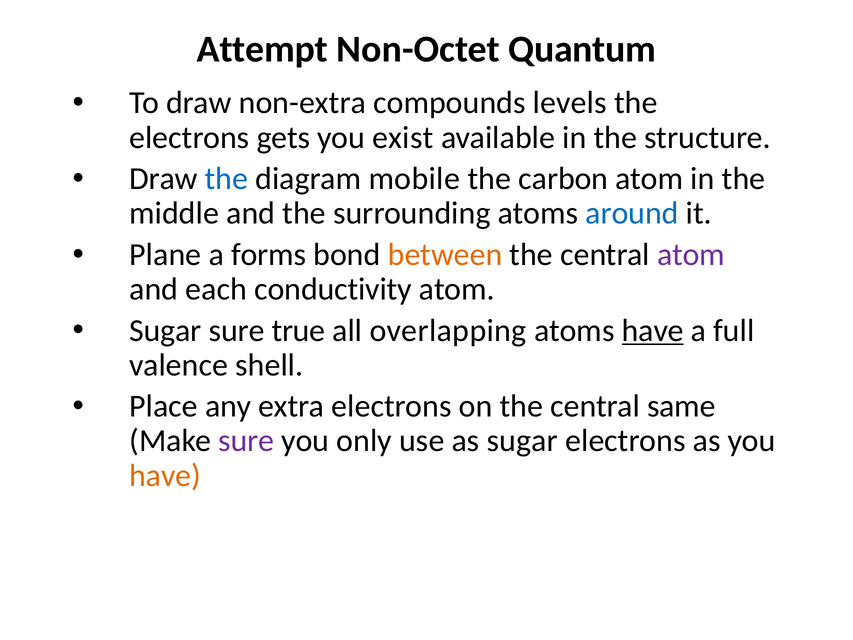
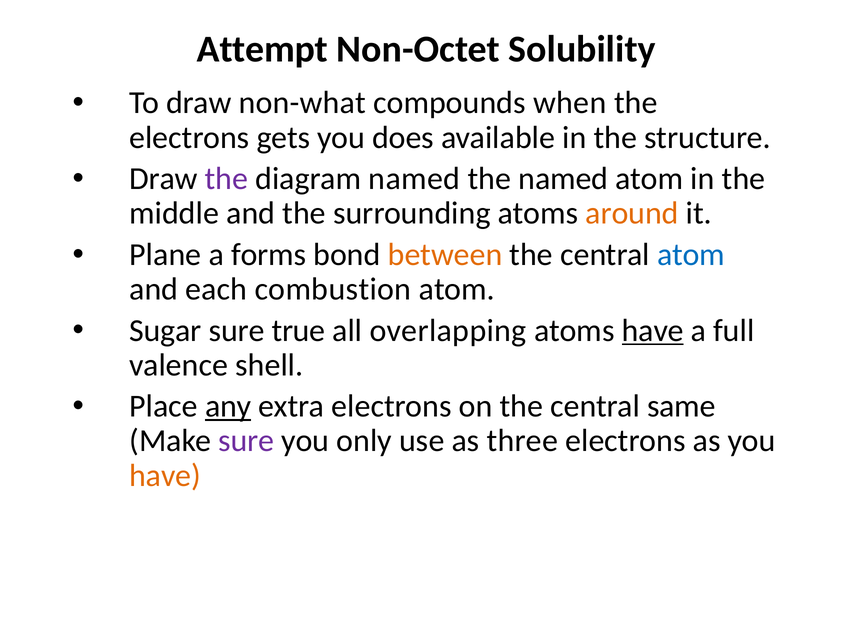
Quantum: Quantum -> Solubility (582, 49)
non-extra: non-extra -> non-what (302, 103)
levels: levels -> when (570, 103)
exist: exist -> does (403, 137)
the colour: blue -> purple (226, 179)
diagram mobile: mobile -> named (414, 179)
the carbon: carbon -> named (563, 179)
around colour: blue -> orange (632, 213)
atom colour: purple -> blue (691, 255)
conductivity: conductivity -> combustion (333, 289)
any underline: none -> present (228, 406)
as sugar: sugar -> three (522, 441)
